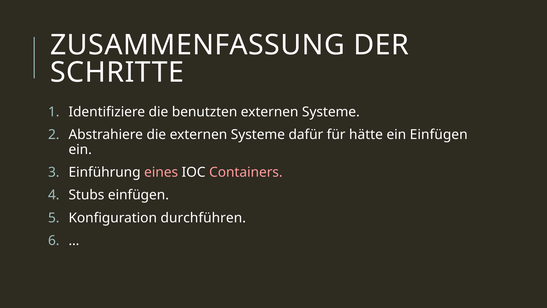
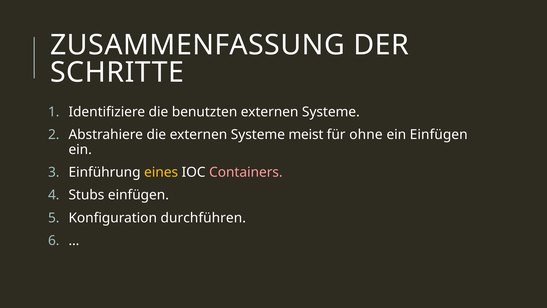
dafür: dafür -> meist (306, 135)
hätte: hätte -> ohne (366, 135)
eines colour: pink -> yellow (161, 172)
